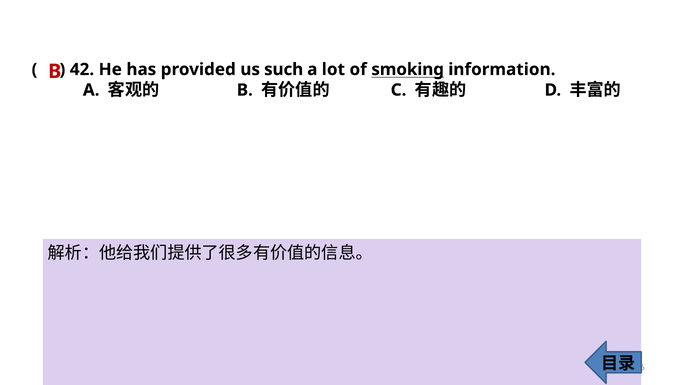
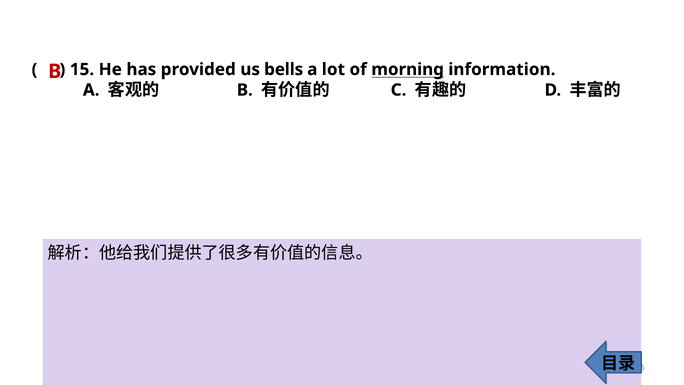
42: 42 -> 15 (82, 69)
such: such -> bells (284, 69)
smoking: smoking -> morning (408, 69)
